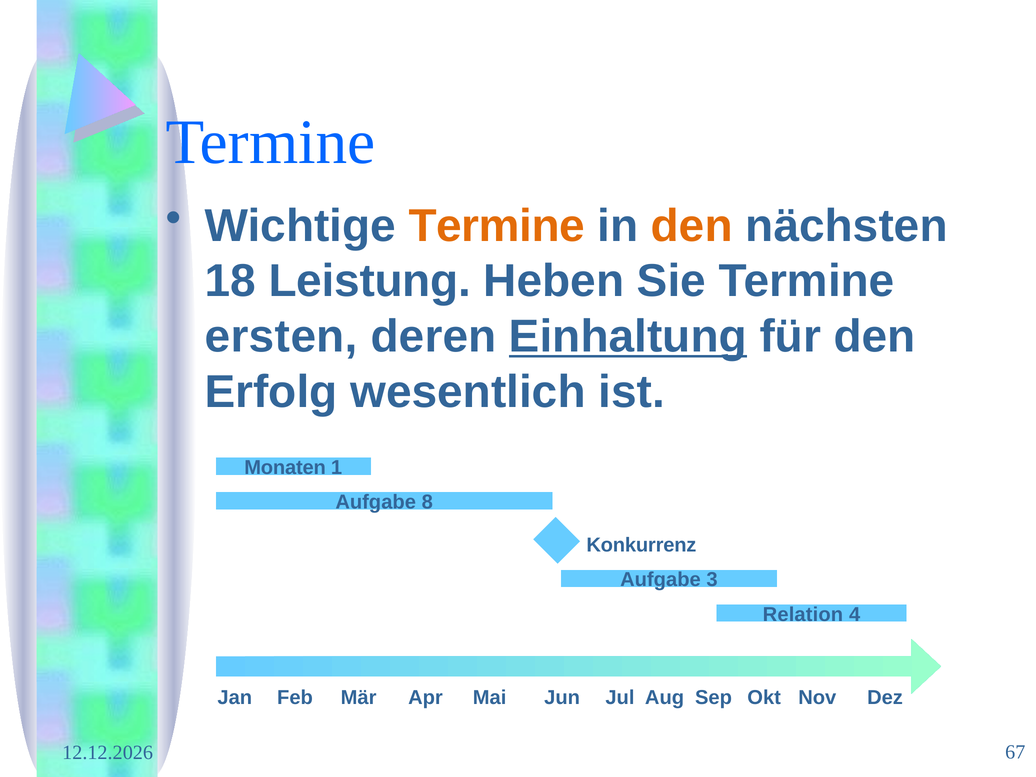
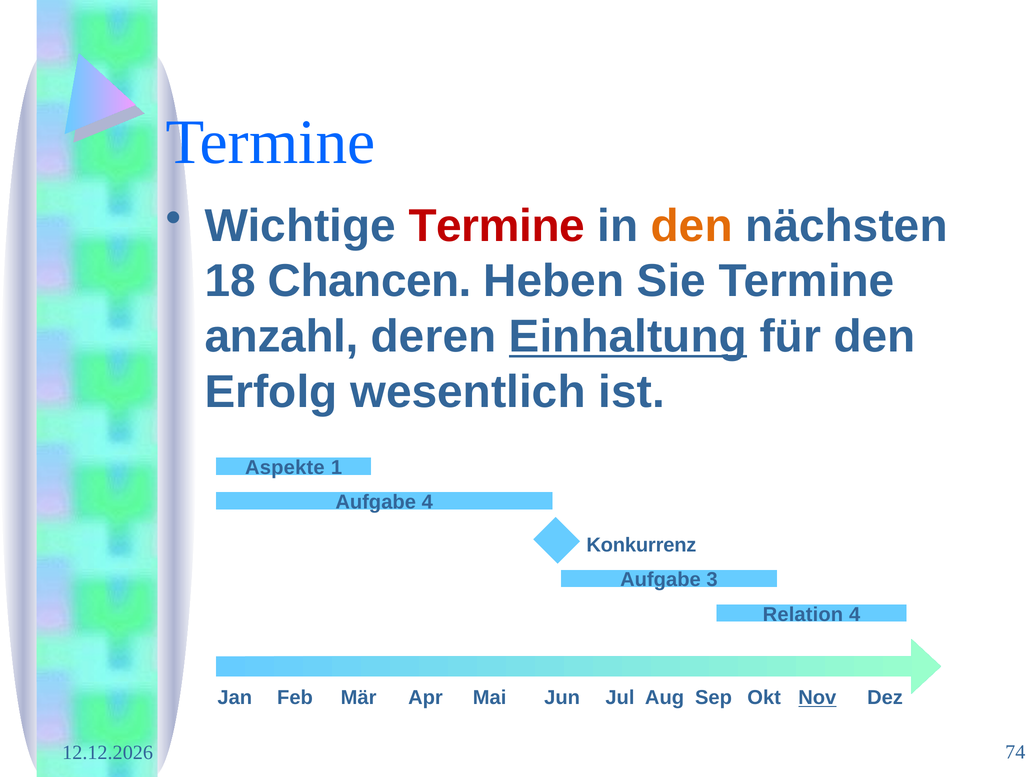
Termine colour: orange -> red (497, 226)
Leistung: Leistung -> Chancen (370, 281)
ersten: ersten -> anzahl (281, 337)
Monaten: Monaten -> Aspekte (285, 468)
Aufgabe 8: 8 -> 4 (427, 502)
Nov underline: none -> present (817, 698)
67: 67 -> 74 (1015, 752)
